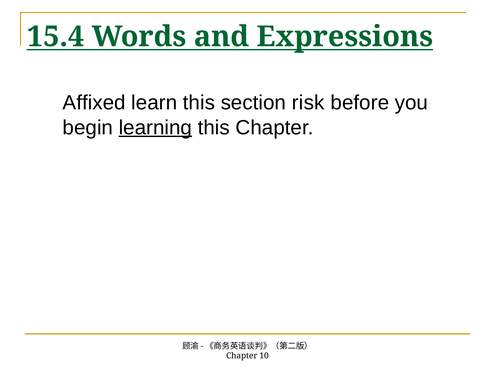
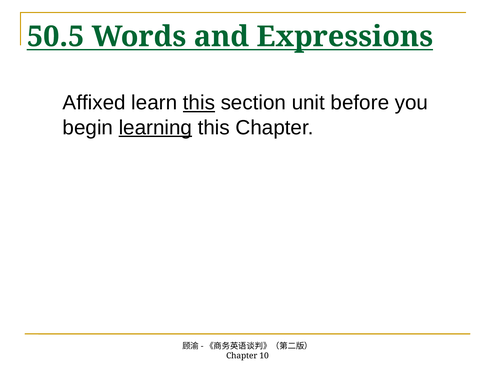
15.4: 15.4 -> 50.5 (55, 37)
this underline: none -> present (199, 103)
risk: risk -> unit (308, 103)
